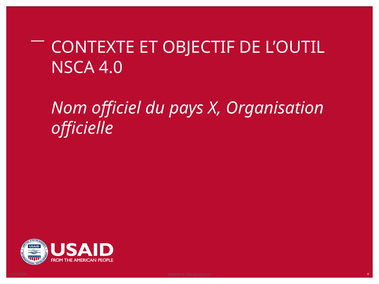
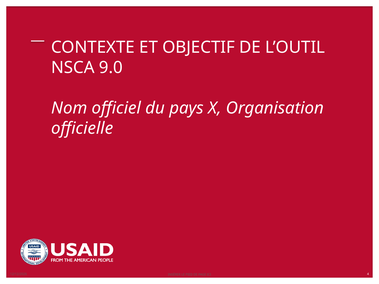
4.0: 4.0 -> 9.0 (111, 68)
